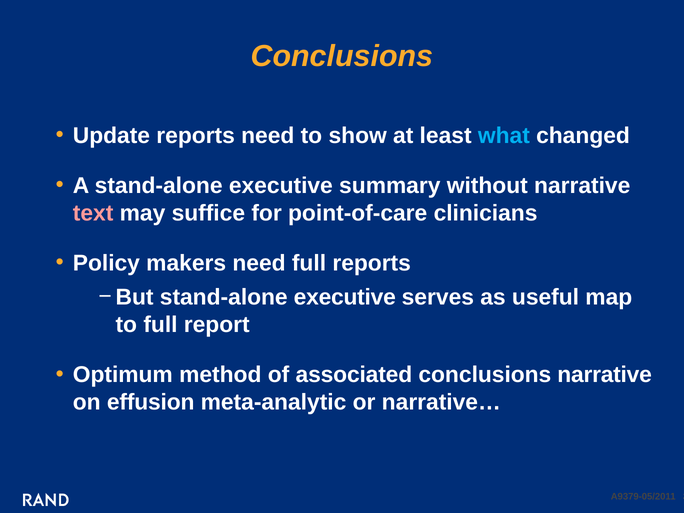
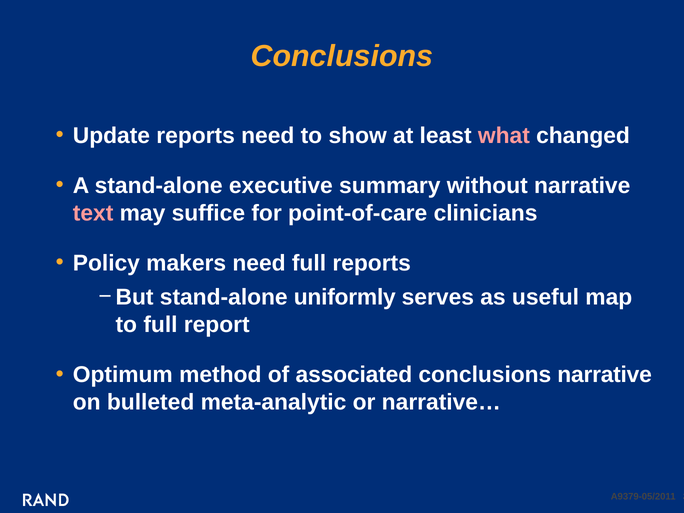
what colour: light blue -> pink (504, 135)
executive: executive -> uniformly (345, 297)
effusion: effusion -> bulleted (151, 402)
